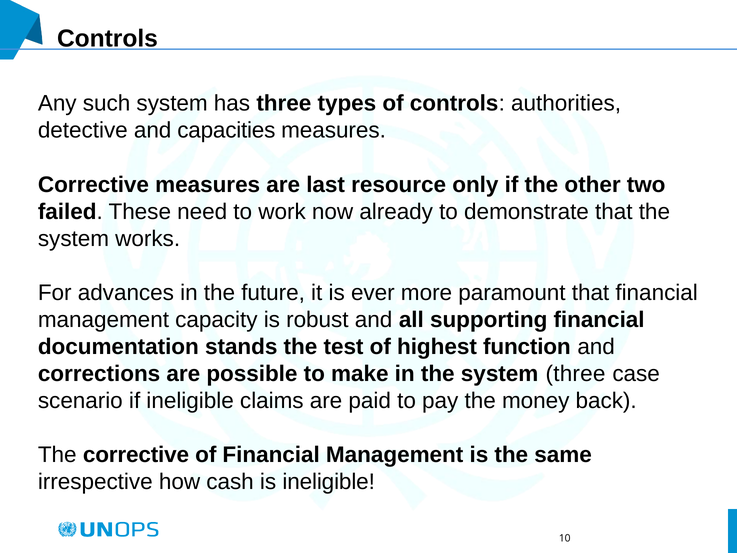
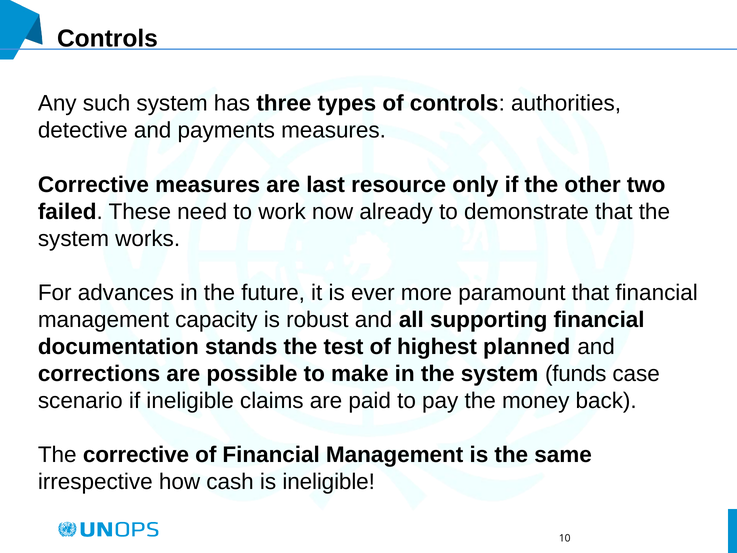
capacities: capacities -> payments (226, 130)
function: function -> planned (527, 347)
system three: three -> funds (576, 374)
